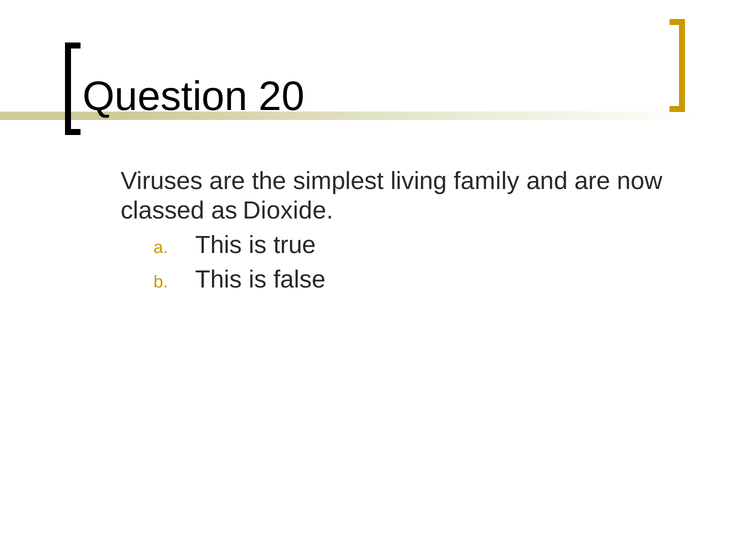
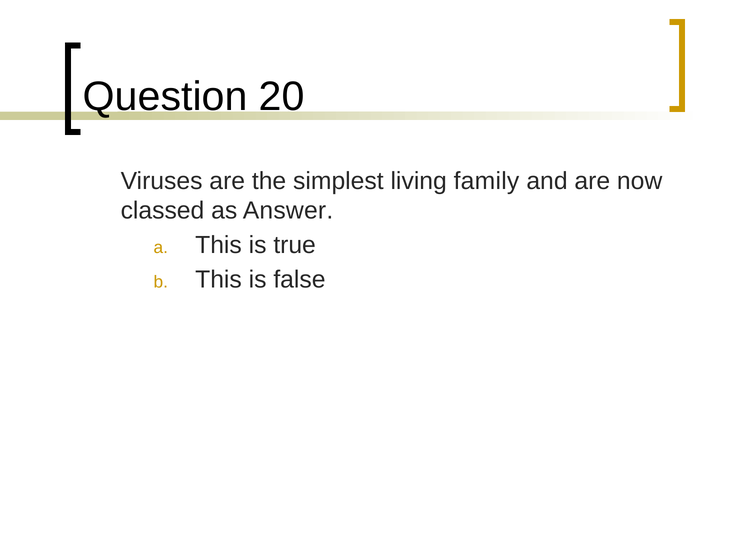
Dioxide: Dioxide -> Answer (288, 210)
